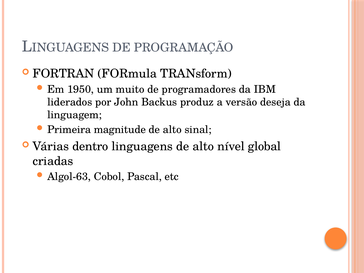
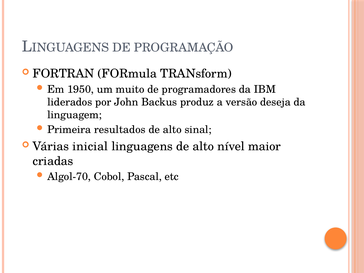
magnitude: magnitude -> resultados (120, 130)
dentro: dentro -> inicial (90, 146)
global: global -> maior (264, 146)
Algol-63: Algol-63 -> Algol-70 (69, 177)
